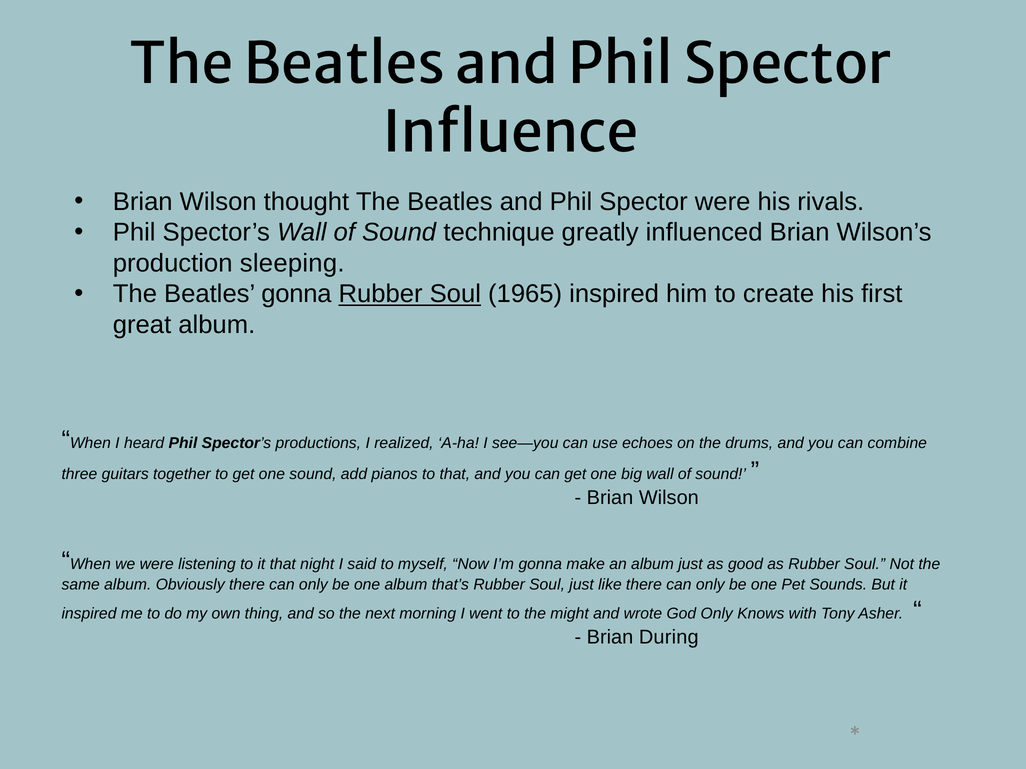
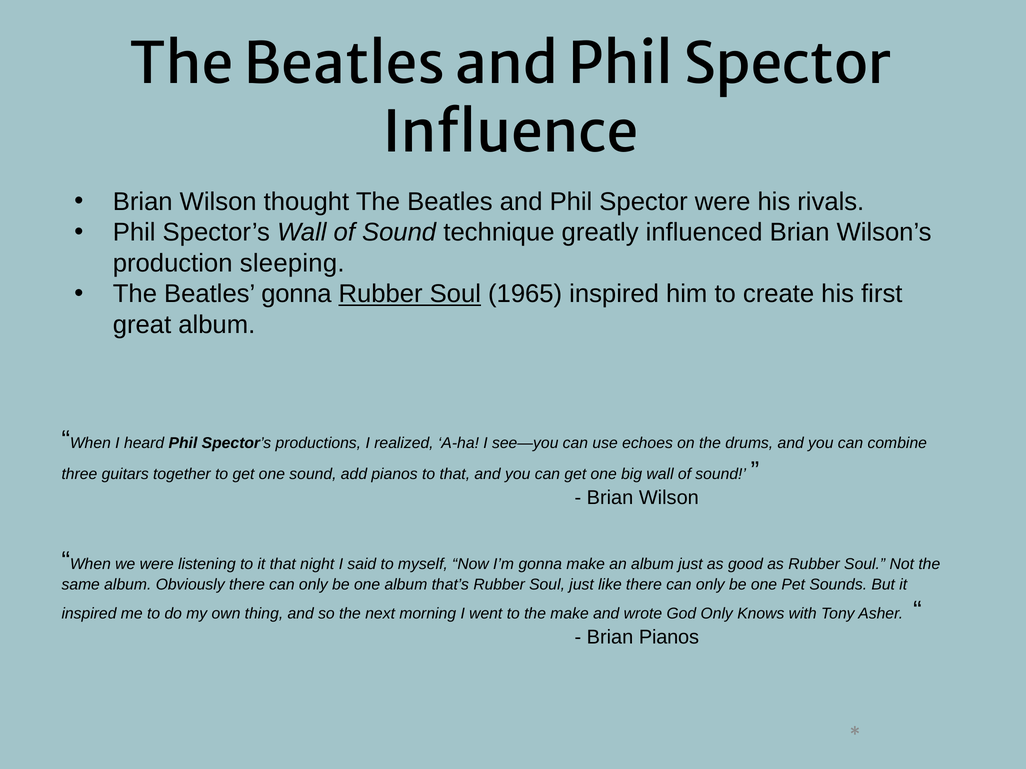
the might: might -> make (570, 614)
Brian During: During -> Pianos (669, 638)
